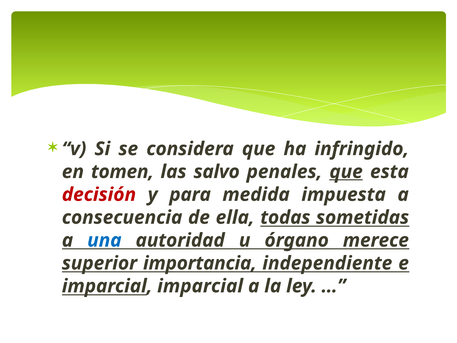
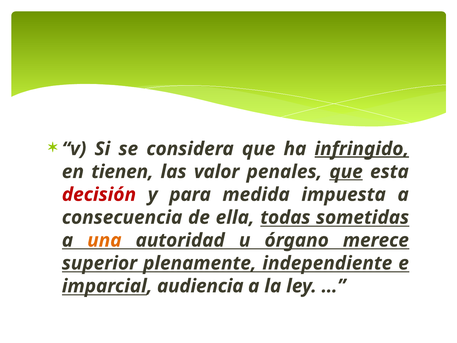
infringido underline: none -> present (362, 149)
tomen: tomen -> tienen (122, 172)
salvo: salvo -> valor (217, 172)
una colour: blue -> orange (104, 240)
importancia: importancia -> plenamente (200, 263)
imparcial imparcial: imparcial -> audiencia (200, 286)
